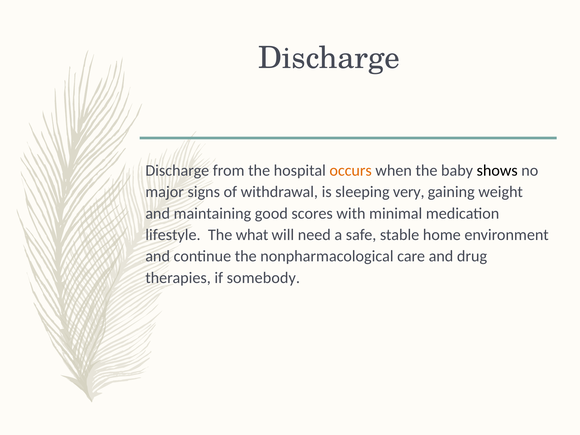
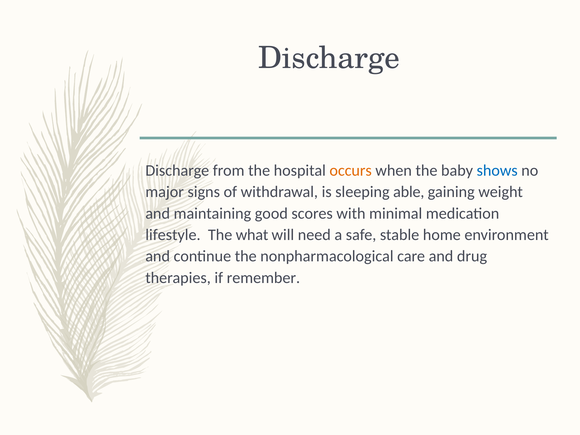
shows colour: black -> blue (497, 170)
very: very -> able (409, 192)
somebody: somebody -> remember (263, 278)
